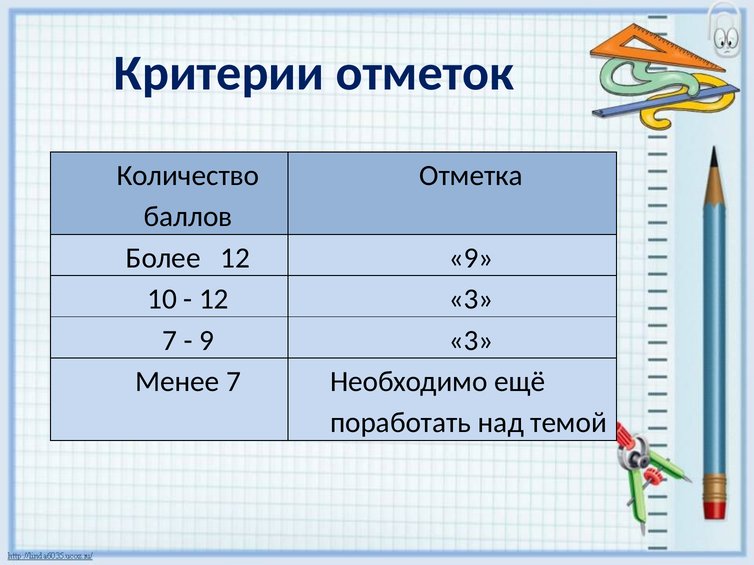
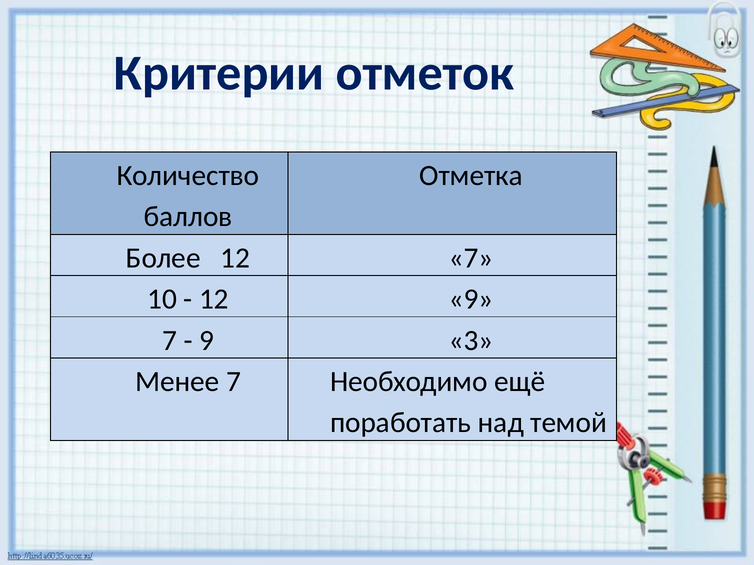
12 9: 9 -> 7 (471, 258)
12 3: 3 -> 9 (471, 299)
